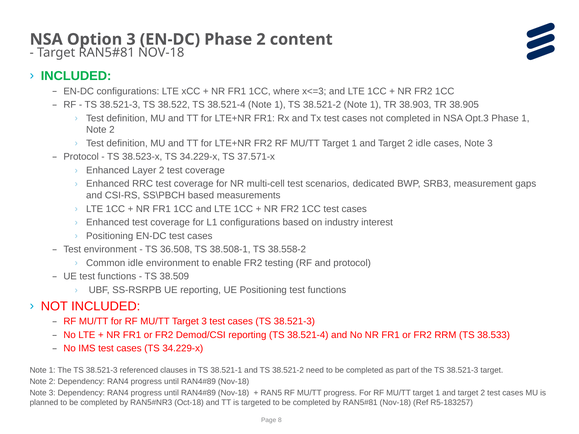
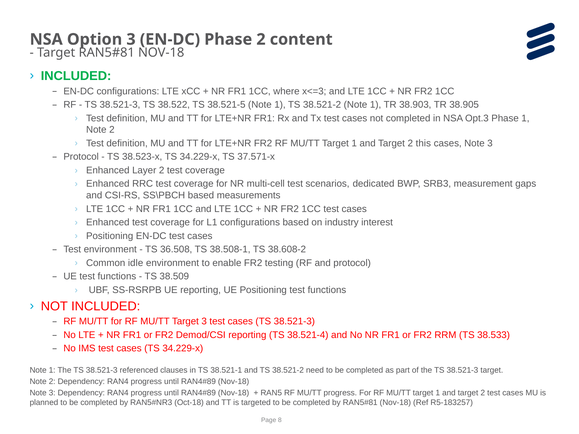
38.522 TS 38.521-4: 38.521-4 -> 38.521-5 (226, 105)
2 idle: idle -> this (423, 143)
38.558-2: 38.558-2 -> 38.608-2 (287, 250)
